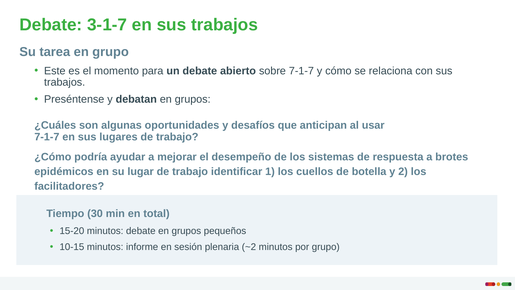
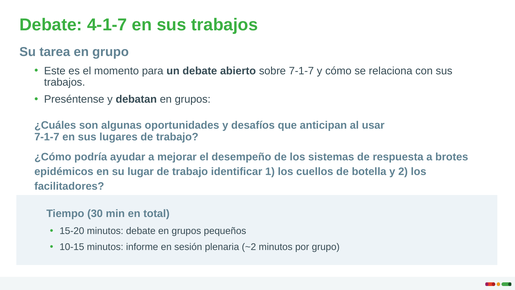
3-1-7: 3-1-7 -> 4-1-7 (107, 25)
